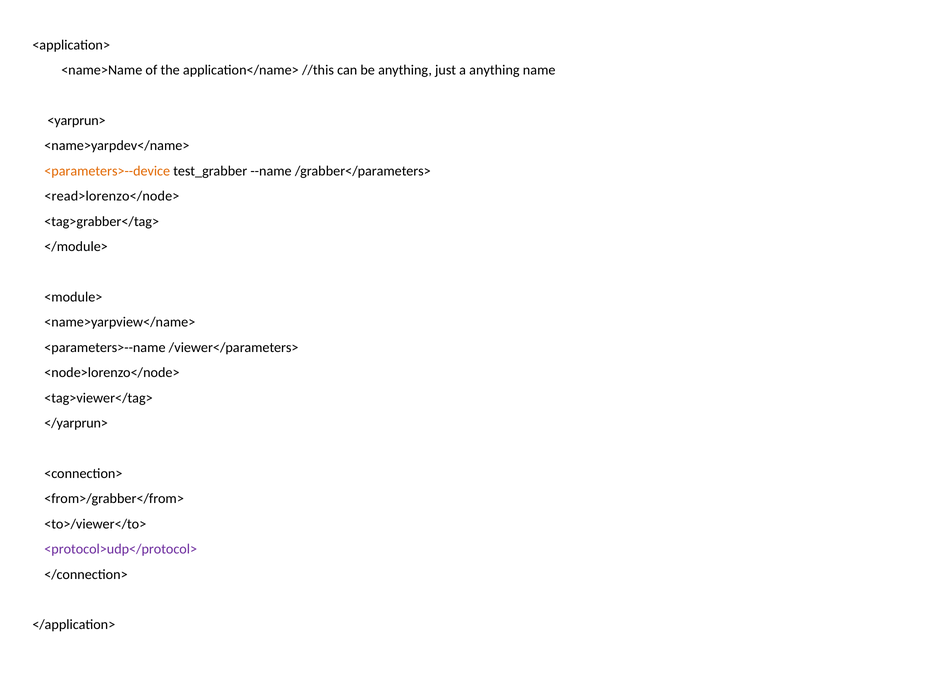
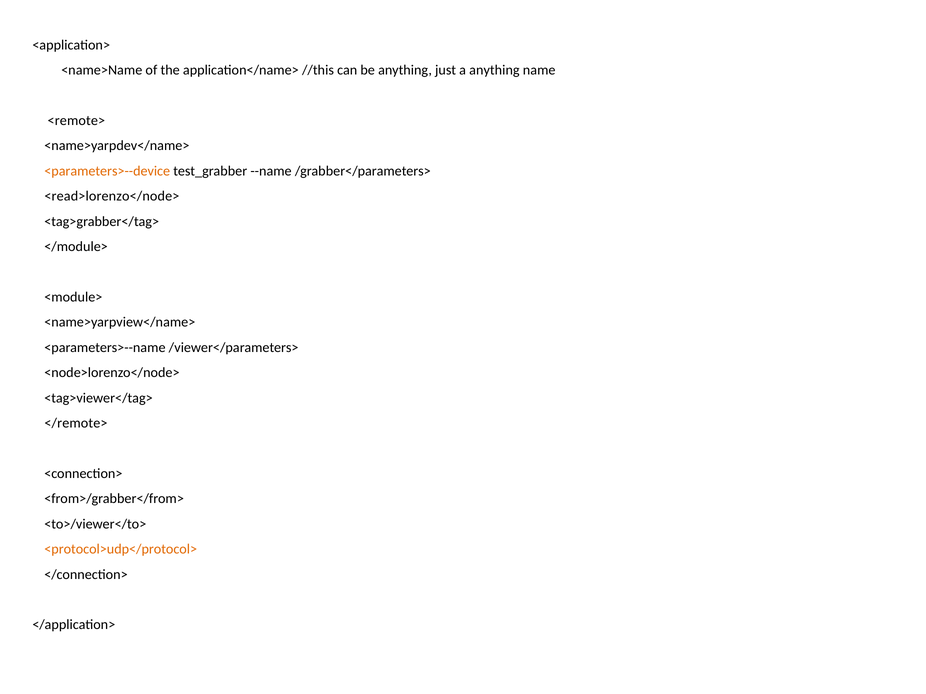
<yarprun>: <yarprun> -> <remote> (76, 121)
</yarprun>: </yarprun> -> </remote> (76, 423)
<protocol>udp</protocol> colour: purple -> orange (121, 550)
